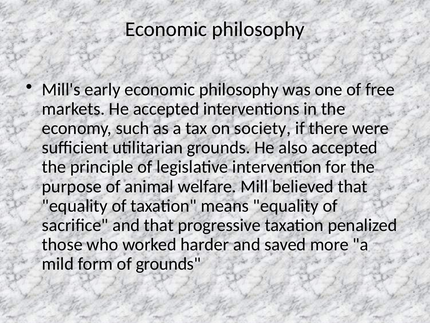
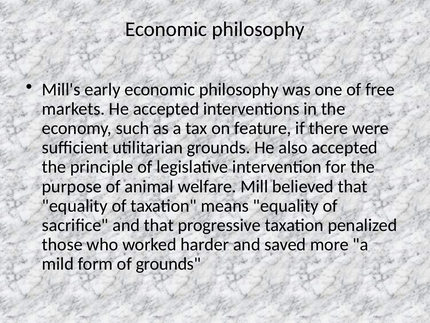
society: society -> feature (263, 128)
